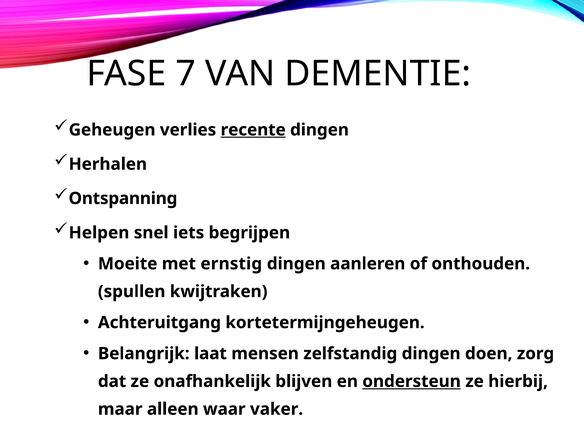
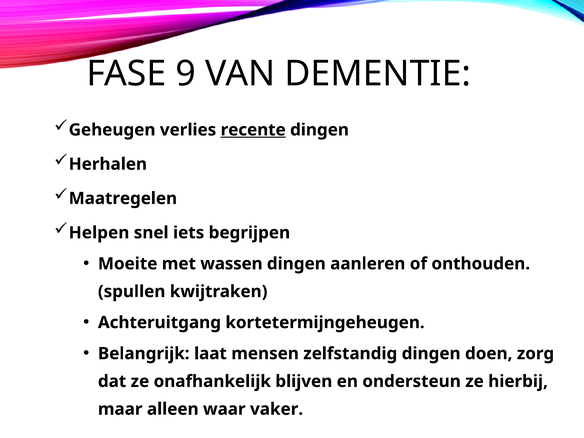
7: 7 -> 9 (186, 74)
Ontspanning: Ontspanning -> Maatregelen (123, 198)
ernstig: ernstig -> wassen (231, 264)
ondersteun underline: present -> none (412, 381)
